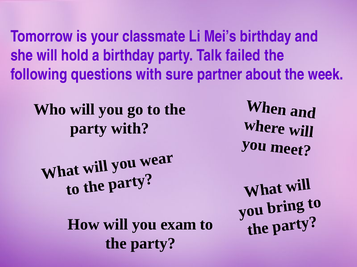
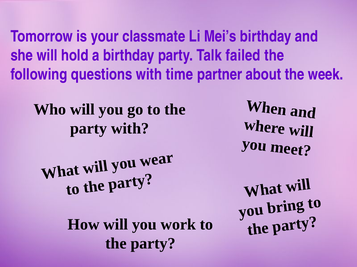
sure: sure -> time (179, 75)
exam: exam -> work (178, 225)
